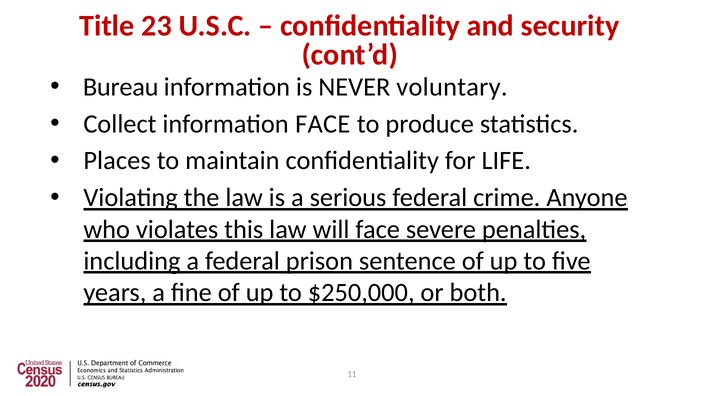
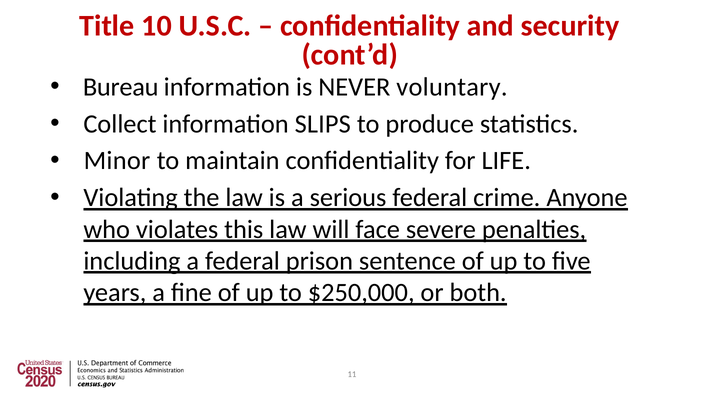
23: 23 -> 10 (157, 26)
information FACE: FACE -> SLIPS (323, 124)
Places: Places -> Minor (117, 161)
